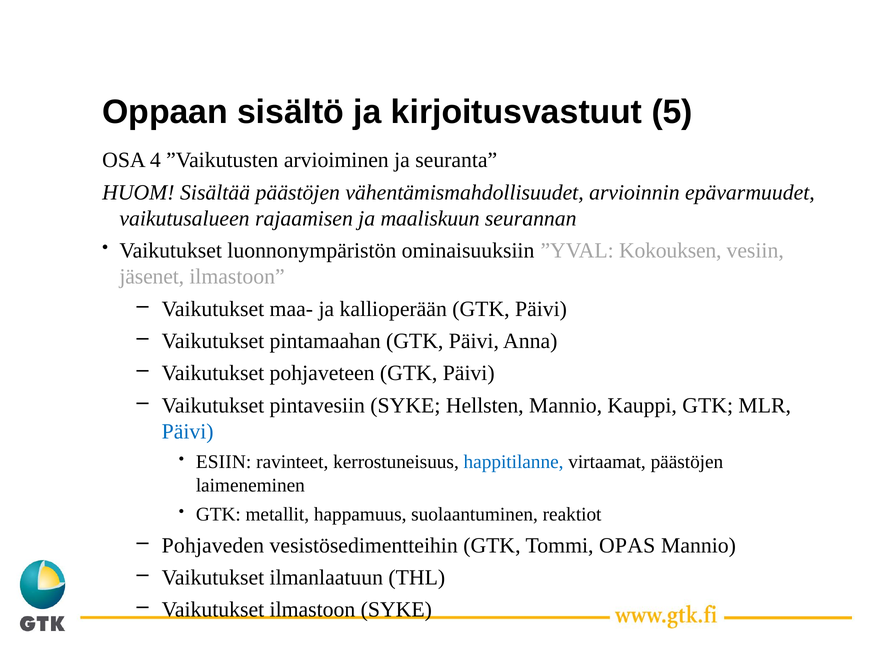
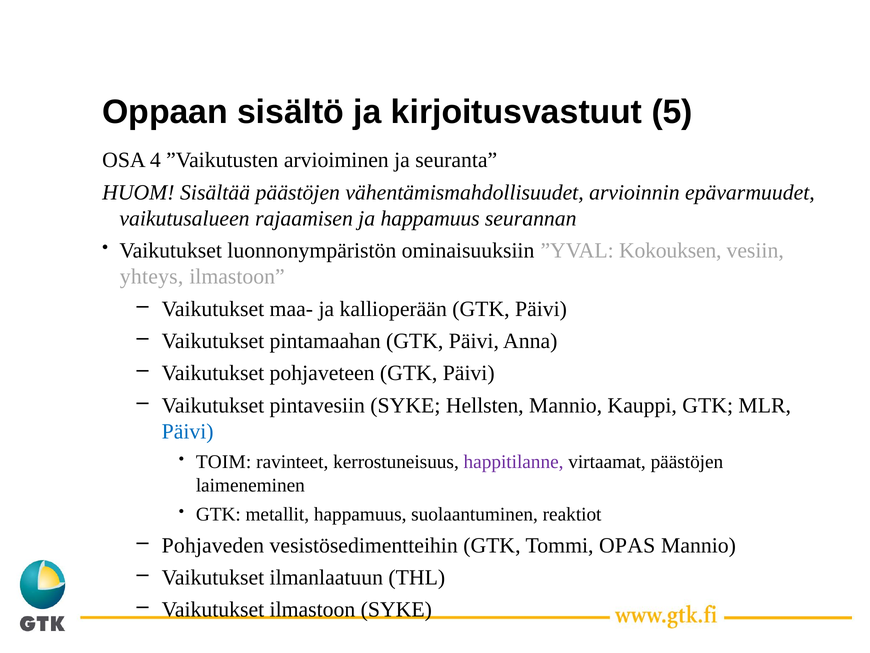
ja maaliskuun: maaliskuun -> happamuus (430, 218)
jäsenet: jäsenet -> yhteys (152, 277)
ESIIN: ESIIN -> TOIM (224, 462)
happitilanne colour: blue -> purple (514, 462)
